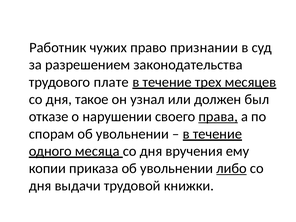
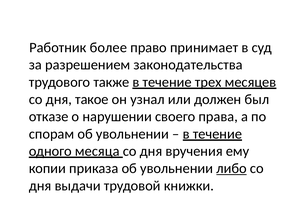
чужих: чужих -> более (108, 48)
признании: признании -> принимает (204, 48)
плате: плате -> также (111, 82)
права underline: present -> none (218, 117)
